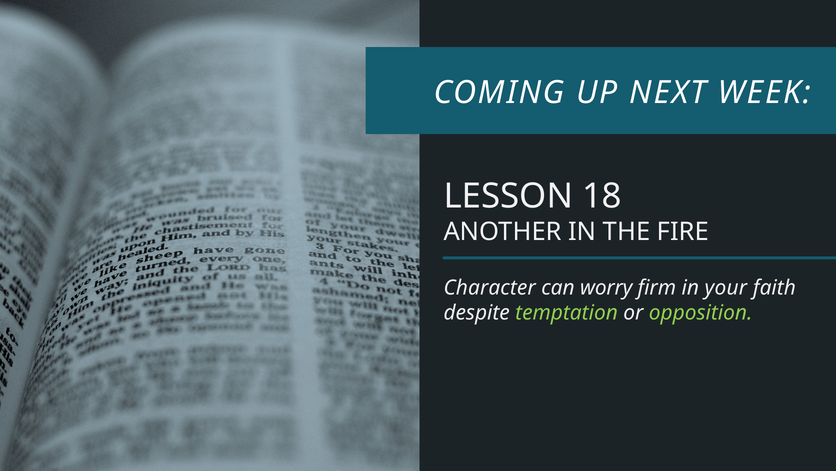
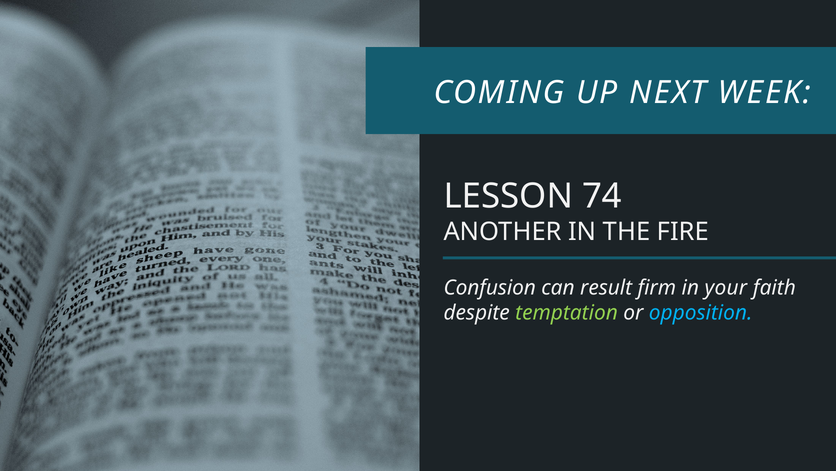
18: 18 -> 74 (602, 196)
Character: Character -> Confusion (490, 287)
worry: worry -> result (606, 287)
opposition colour: light green -> light blue (701, 313)
